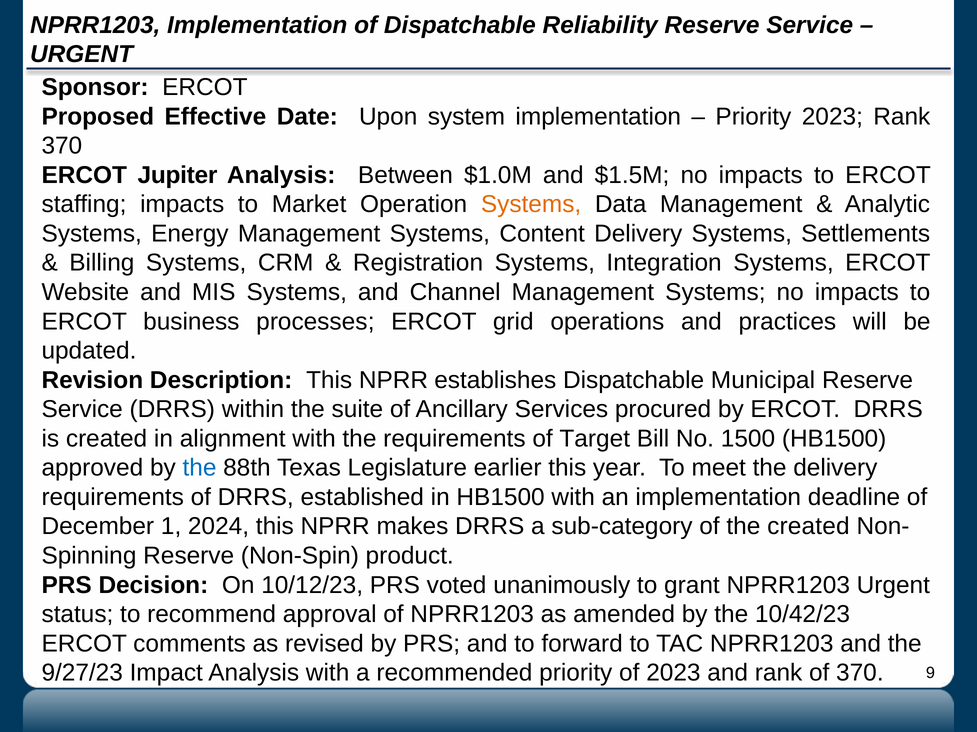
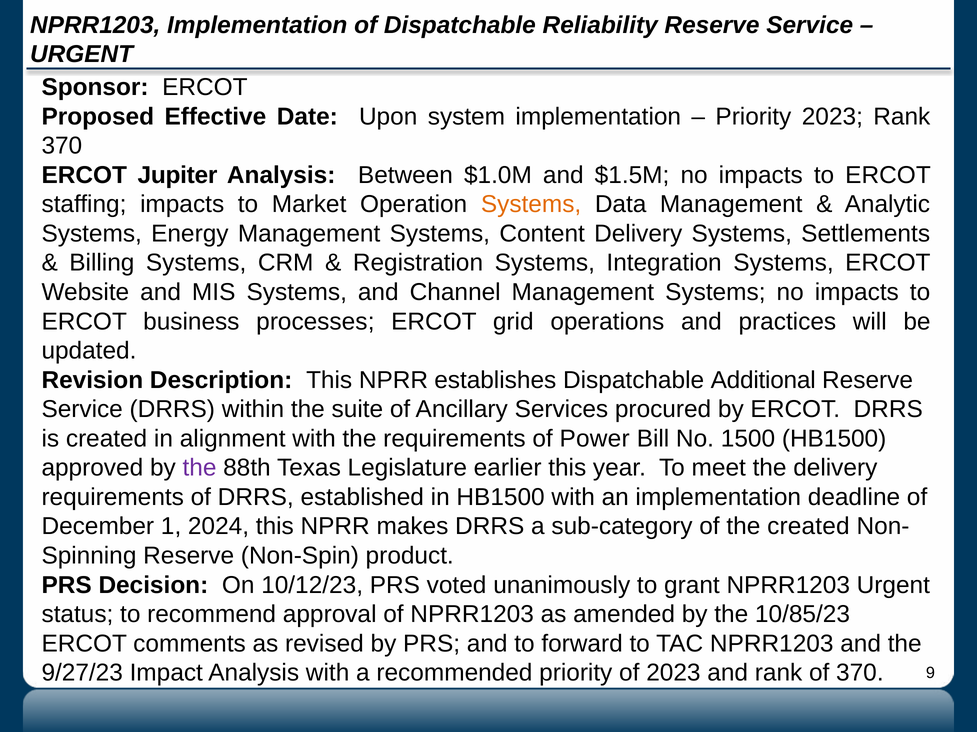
Municipal: Municipal -> Additional (763, 380)
Target: Target -> Power (595, 439)
the colour: blue -> purple (200, 468)
10/42/23: 10/42/23 -> 10/85/23 (802, 615)
